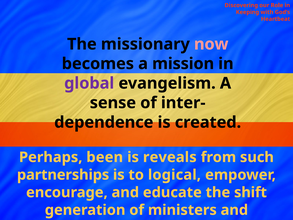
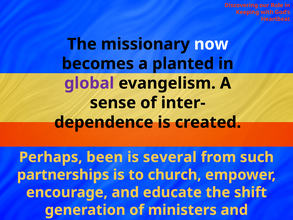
now colour: pink -> white (211, 44)
mission: mission -> planted (183, 64)
reveals: reveals -> several (170, 157)
logical: logical -> church (175, 175)
